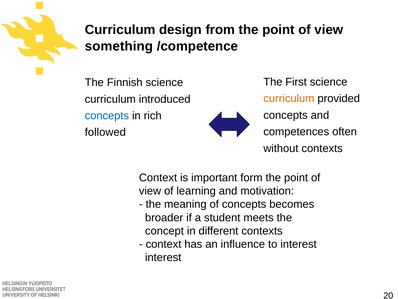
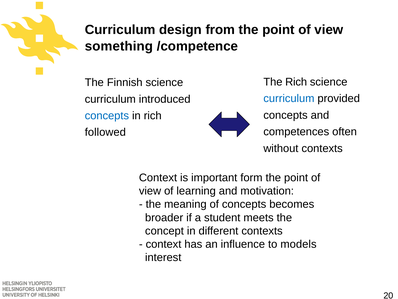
The First: First -> Rich (296, 82)
curriculum colour: orange -> blue (289, 98)
to interest: interest -> models (298, 244)
